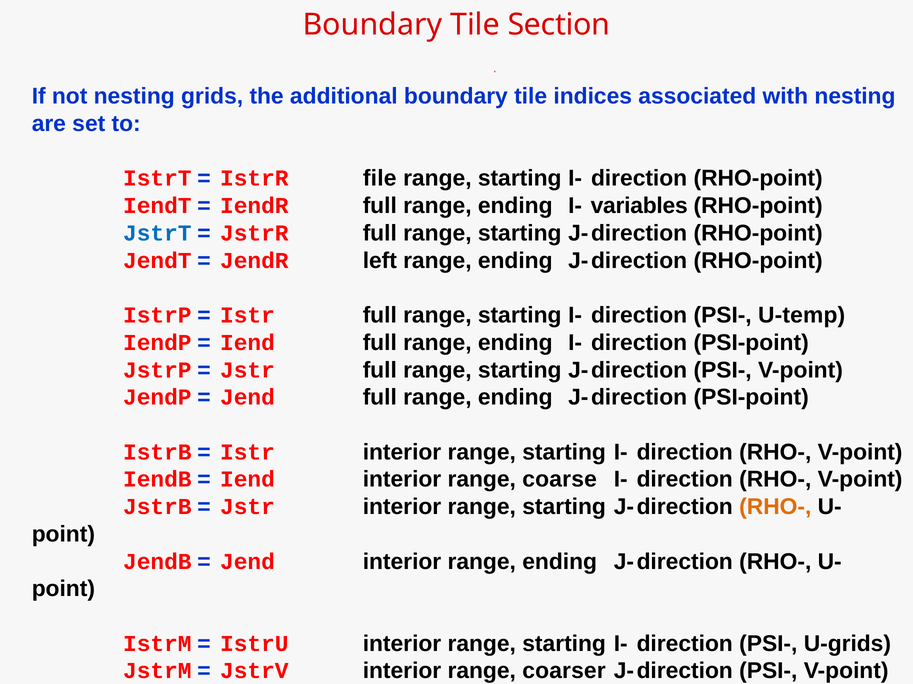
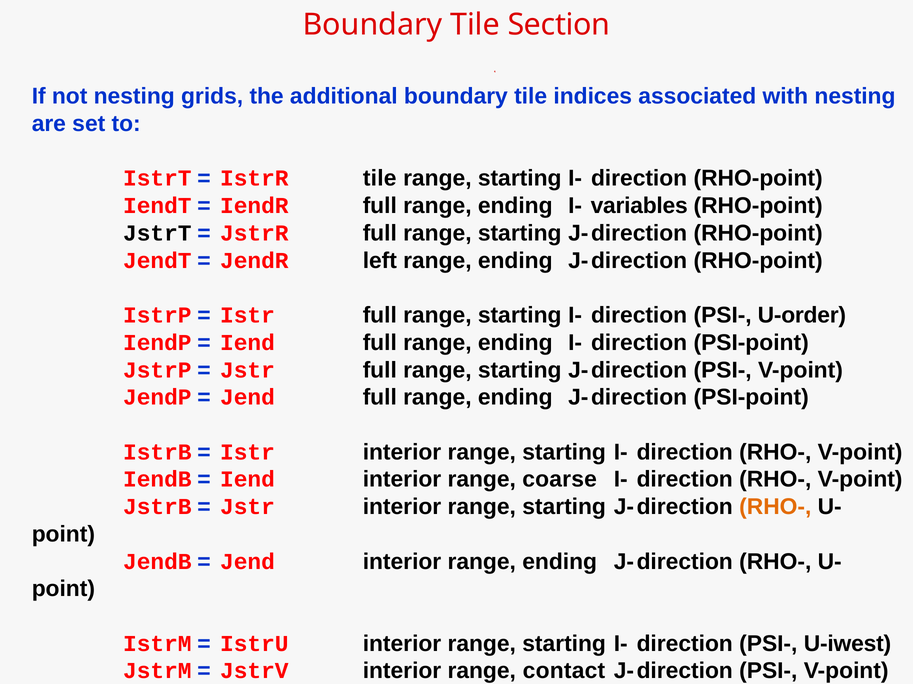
IstrR file: file -> tile (380, 179)
JstrT colour: blue -> black (157, 233)
U-temp: U-temp -> U-order (802, 316)
U-grids: U-grids -> U-iwest (847, 644)
coarser: coarser -> contact (564, 672)
